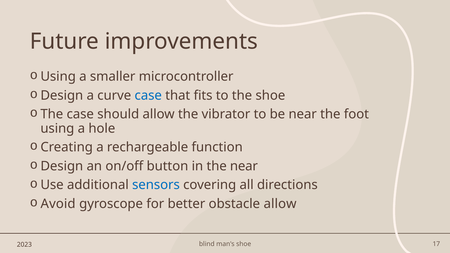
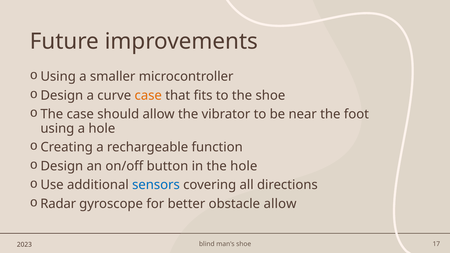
case colour: blue -> orange (148, 95)
the near: near -> hole (244, 166)
Avoid: Avoid -> Radar (58, 204)
